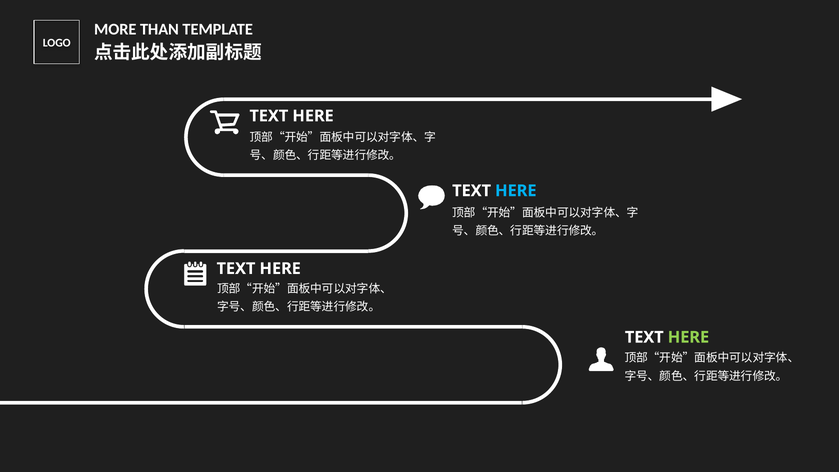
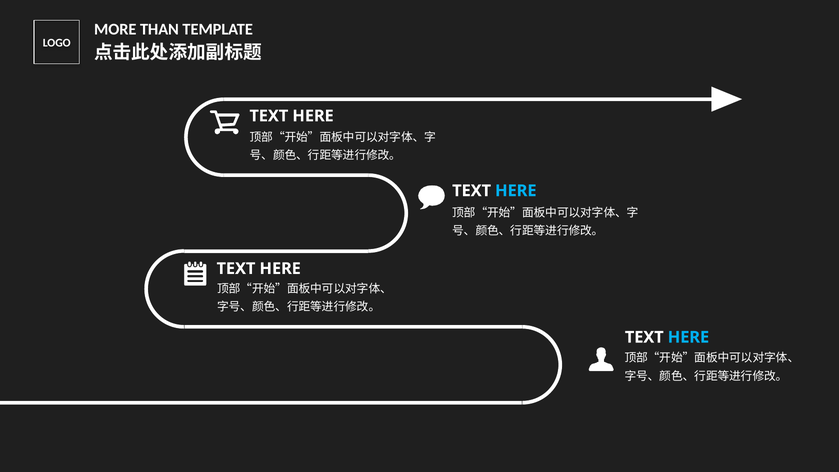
HERE colour: light green -> light blue (688, 337)
